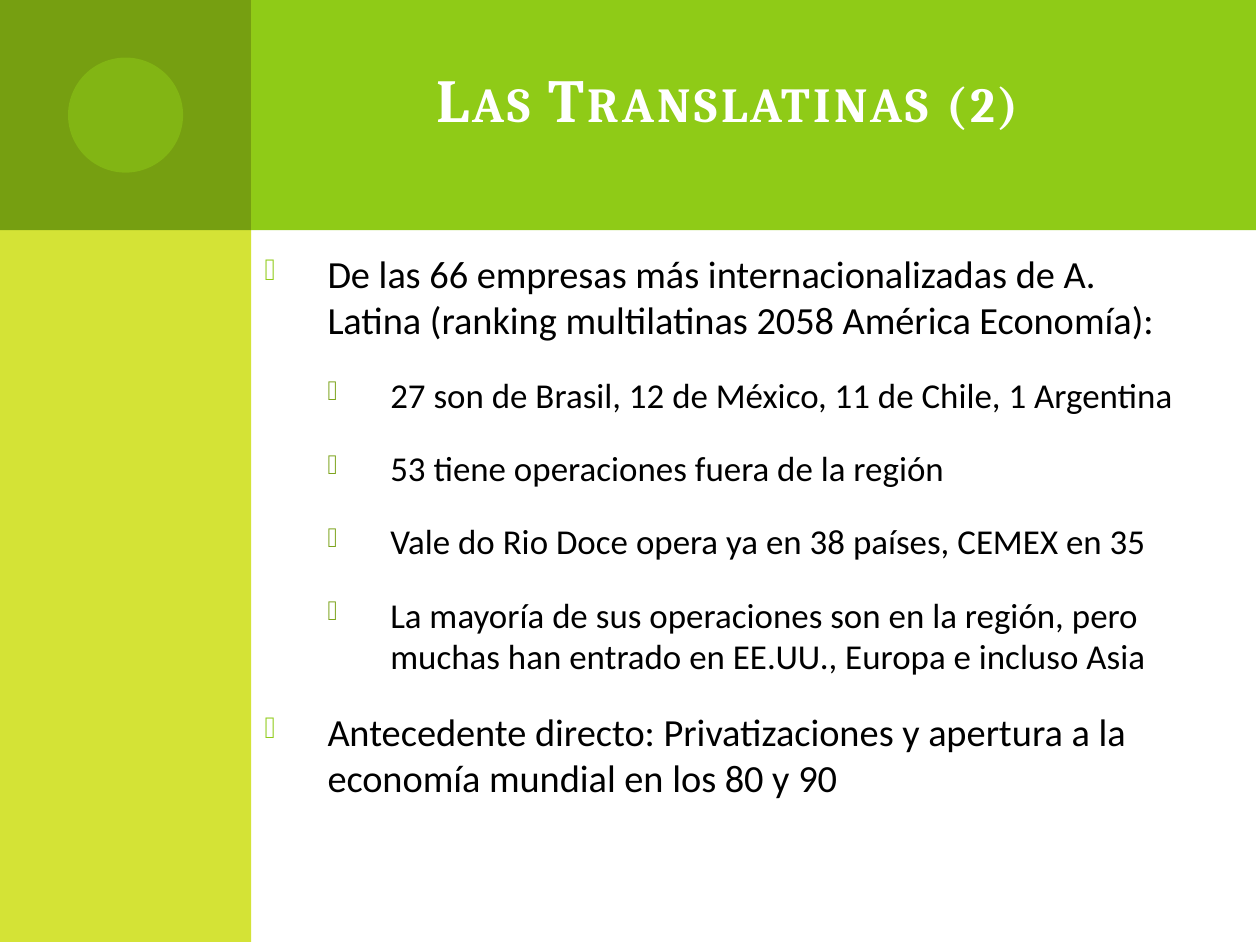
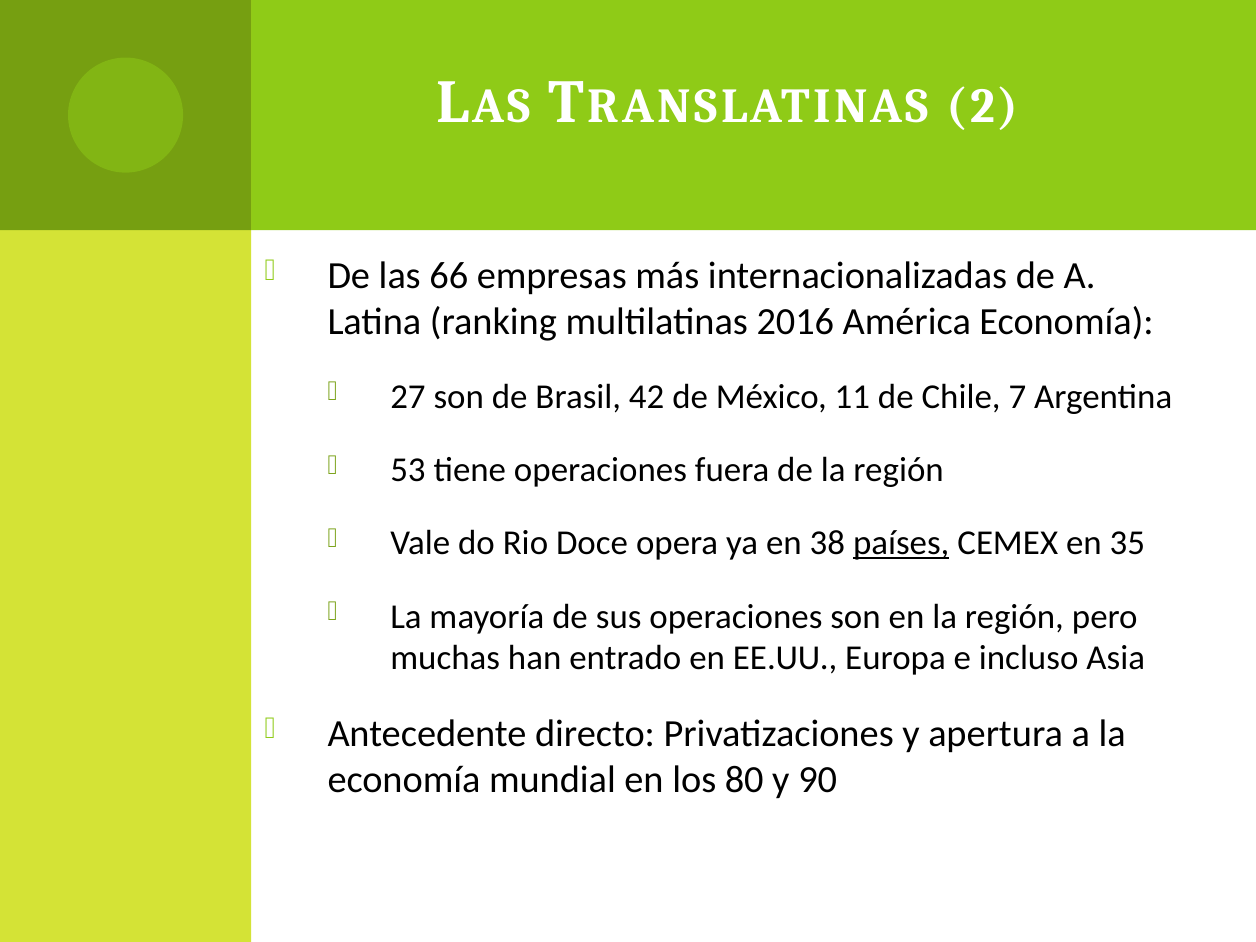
2058: 2058 -> 2016 (795, 322)
12: 12 -> 42 (647, 397)
1: 1 -> 7 (1017, 397)
países underline: none -> present (901, 543)
